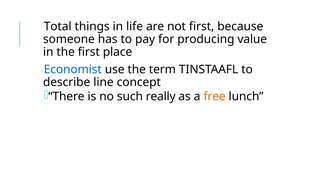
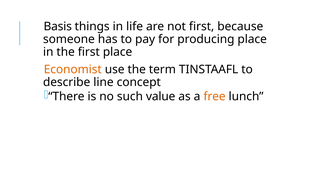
Total: Total -> Basis (58, 26)
producing value: value -> place (252, 39)
Economist colour: blue -> orange (73, 69)
really: really -> value (161, 96)
